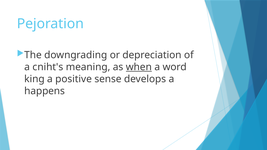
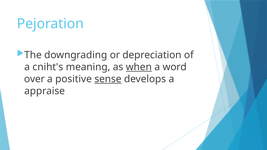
king: king -> over (35, 79)
sense underline: none -> present (108, 79)
happens: happens -> appraise (45, 91)
